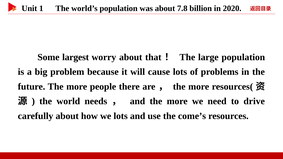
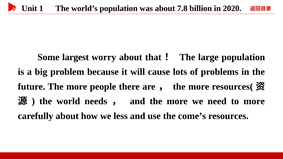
to drive: drive -> more (254, 101)
we lots: lots -> less (121, 116)
